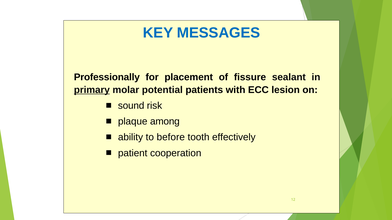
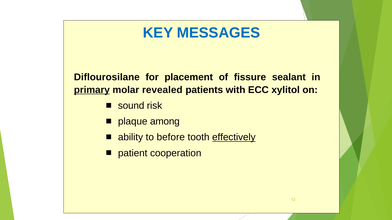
Professionally: Professionally -> Diflourosilane (107, 77)
potential: potential -> revealed (162, 90)
lesion: lesion -> xylitol (286, 90)
effectively underline: none -> present (234, 138)
